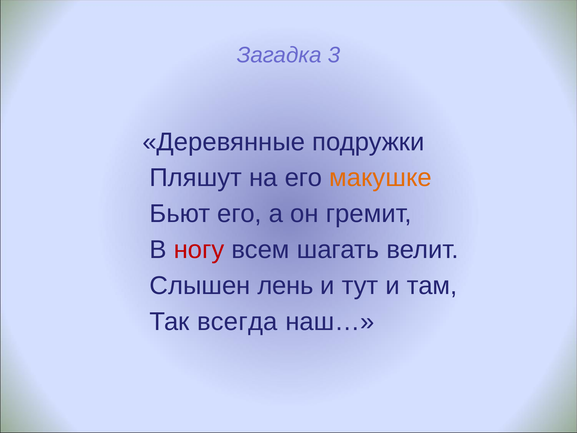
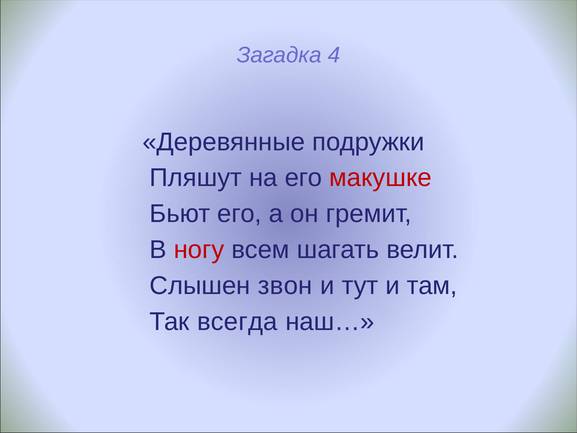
3: 3 -> 4 (334, 55)
макушке colour: orange -> red (380, 178)
лень: лень -> звон (285, 285)
